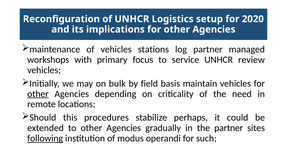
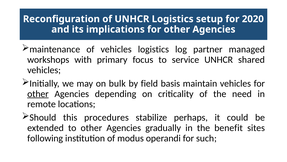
vehicles stations: stations -> logistics (153, 49)
review: review -> shared (251, 60)
the partner: partner -> benefit (229, 128)
following underline: present -> none (45, 138)
